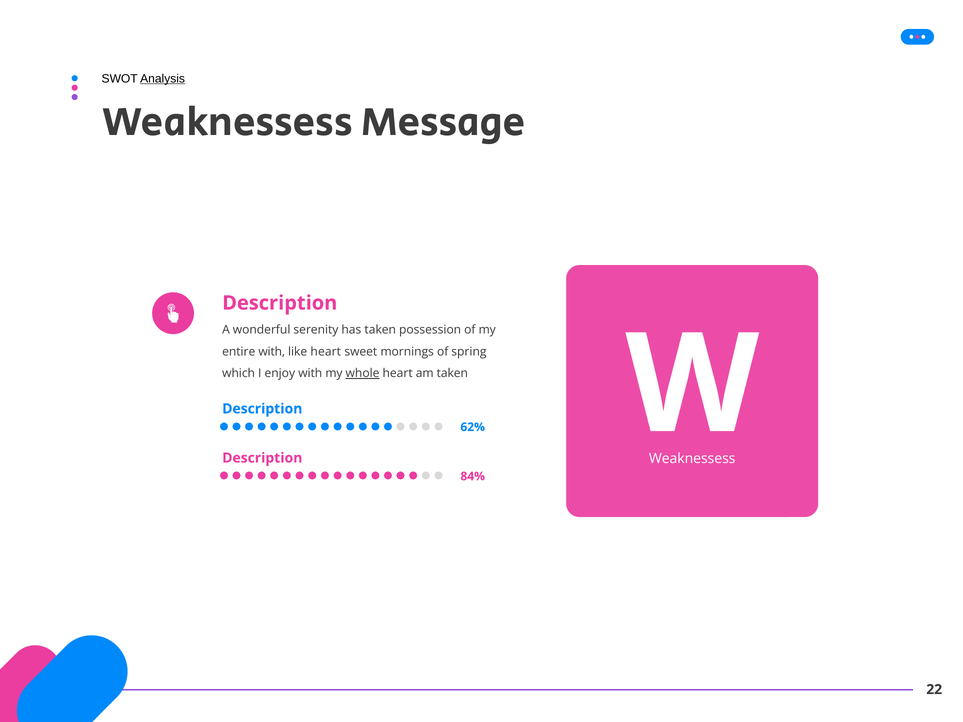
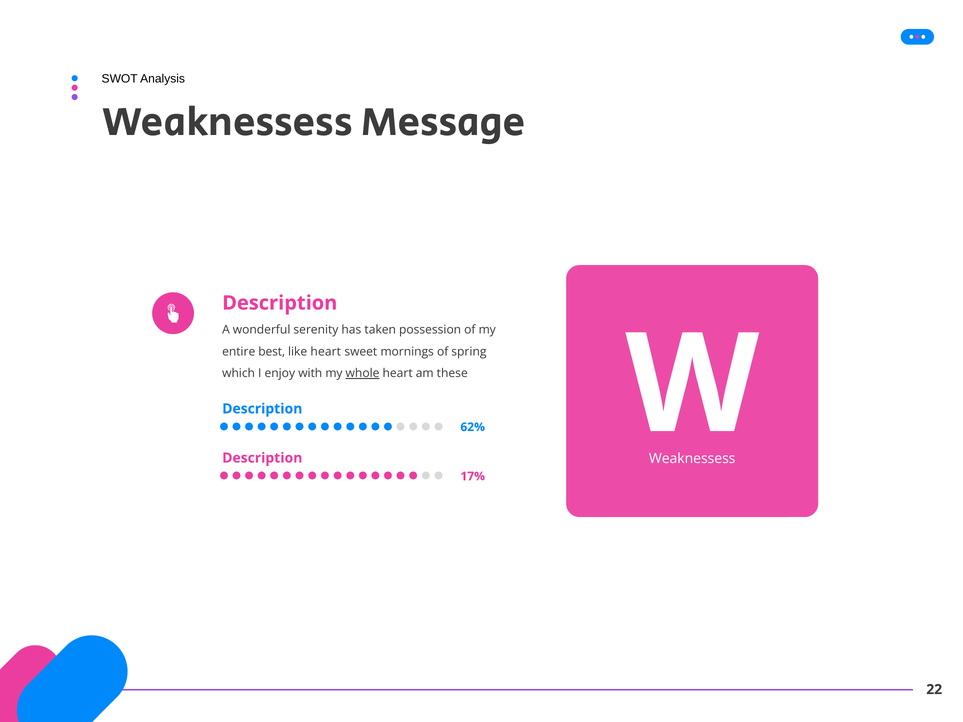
Analysis underline: present -> none (163, 79)
entire with: with -> best (272, 352)
am taken: taken -> these (452, 373)
84%: 84% -> 17% (473, 476)
